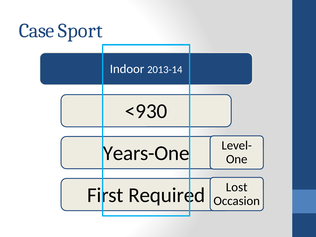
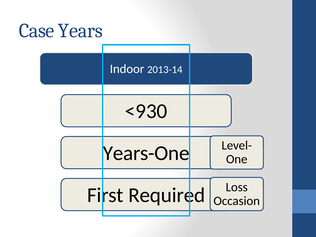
Sport: Sport -> Years (80, 31)
Lost: Lost -> Loss (237, 187)
